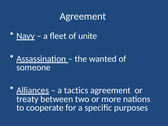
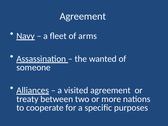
unite: unite -> arms (88, 36)
tactics: tactics -> visited (76, 90)
